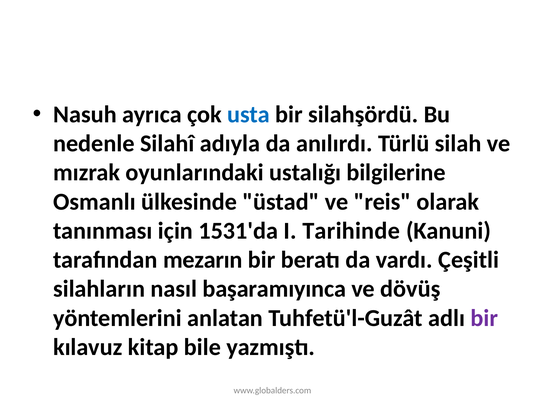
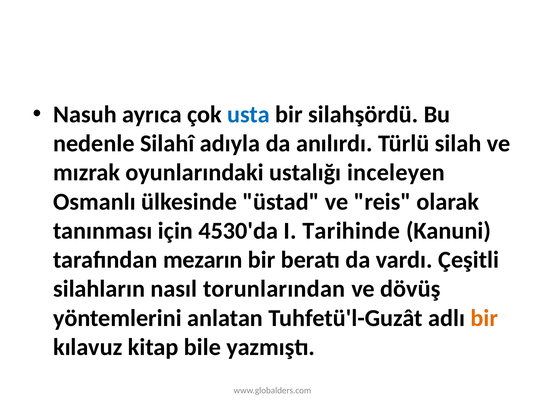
bilgilerine: bilgilerine -> inceleyen (396, 172)
1531'da: 1531'da -> 4530'da (238, 231)
başaramıyınca: başaramıyınca -> torunlarından (274, 289)
bir colour: purple -> orange (484, 318)
